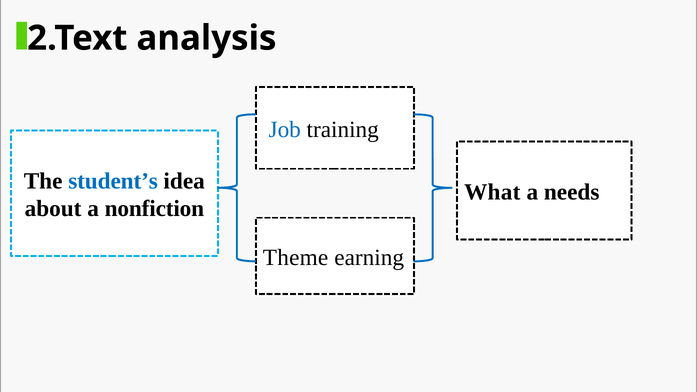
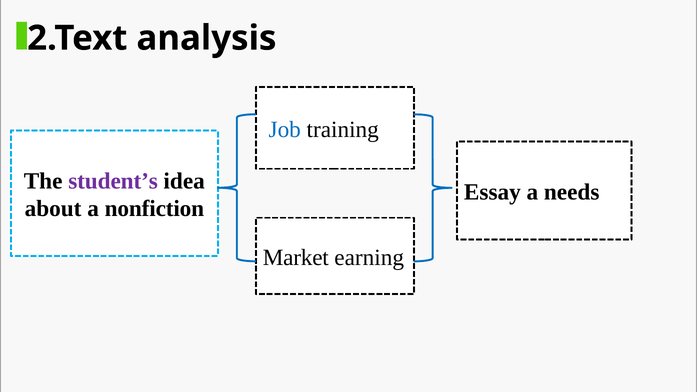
student’s colour: blue -> purple (113, 181)
What: What -> Essay (492, 192)
Theme: Theme -> Market (296, 258)
